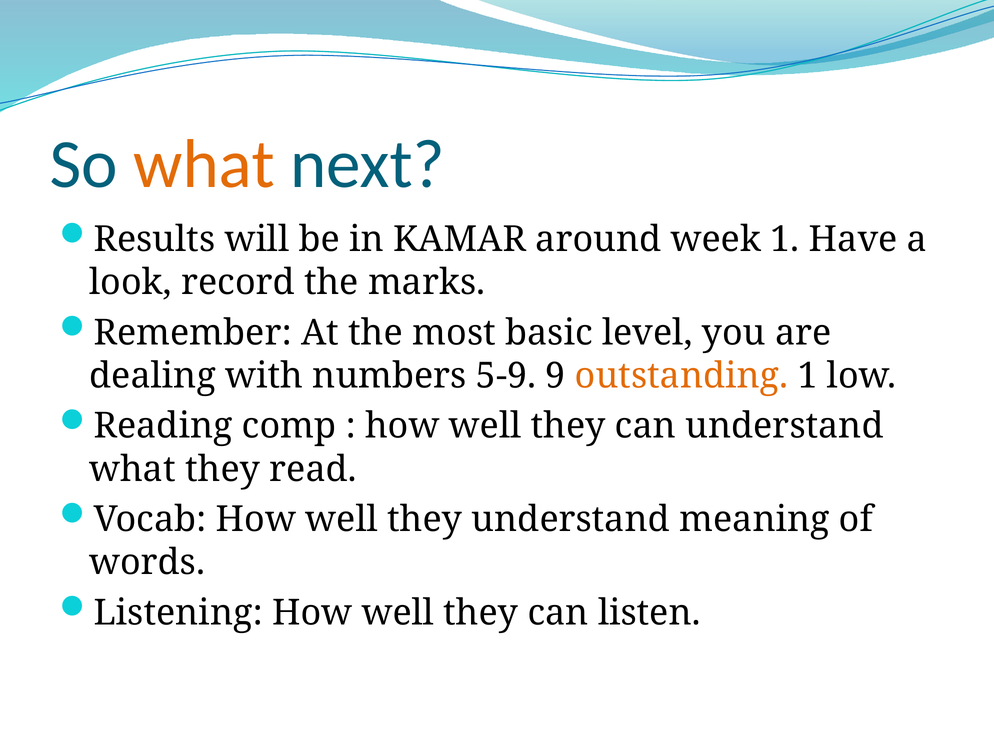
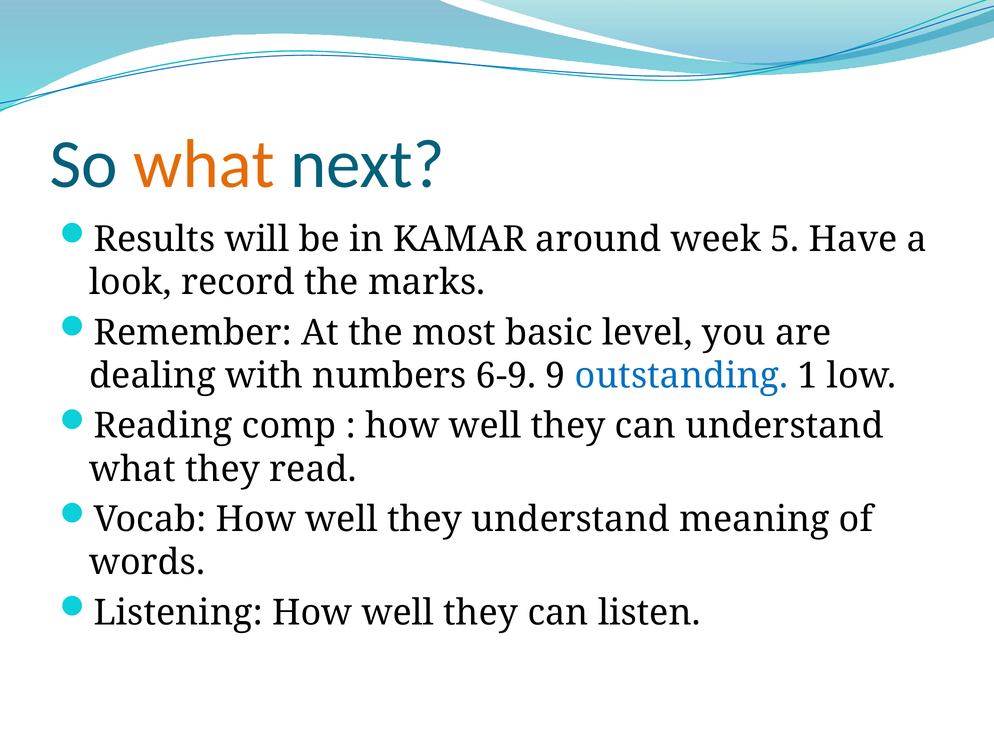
week 1: 1 -> 5 (785, 239)
5-9: 5-9 -> 6-9 (506, 376)
outstanding colour: orange -> blue (682, 376)
